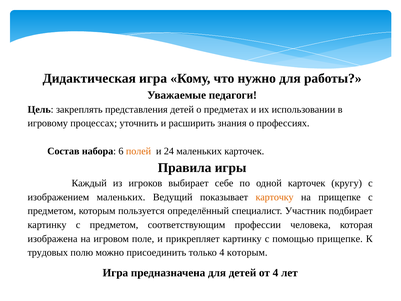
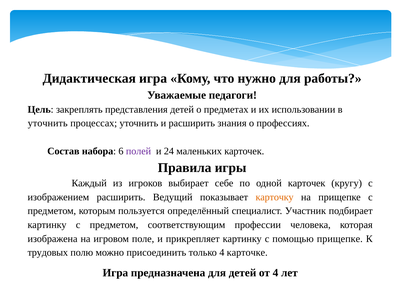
игровому: игровому -> уточнить (48, 123)
полей colour: orange -> purple (139, 151)
изображением маленьких: маленьких -> расширить (121, 197)
4 которым: которым -> карточке (247, 252)
